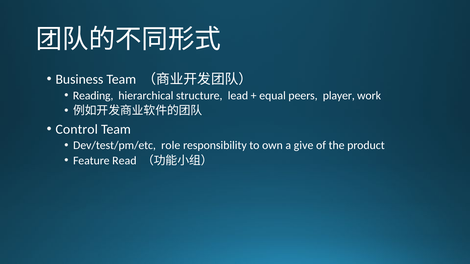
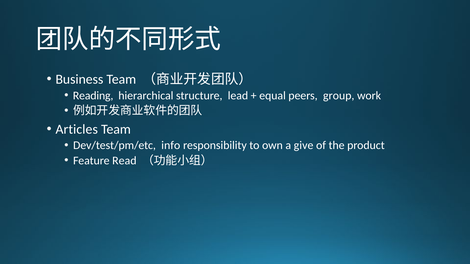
player: player -> group (339, 96)
Control: Control -> Articles (77, 129)
role: role -> info (171, 146)
